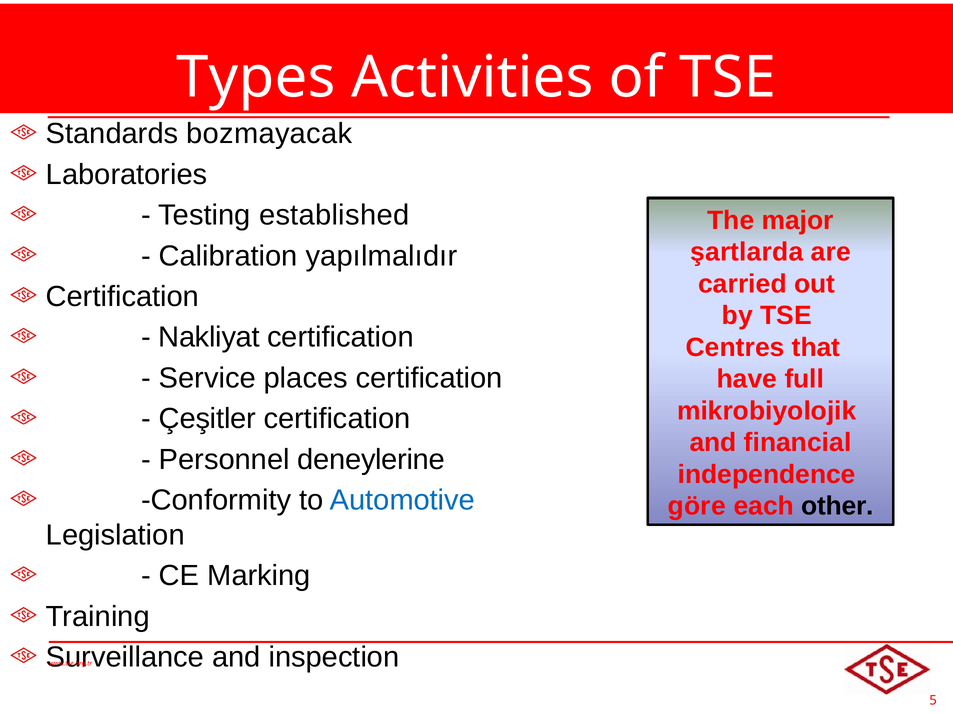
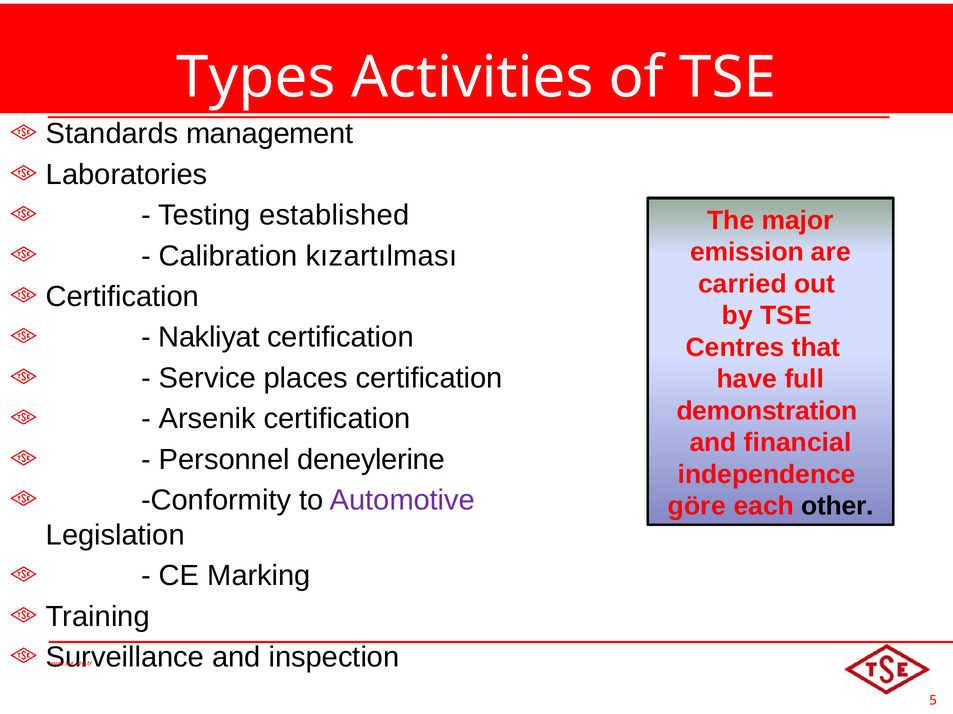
bozmayacak: bozmayacak -> management (270, 134)
şartlarda: şartlarda -> emission (747, 252)
yapılmalıdır: yapılmalıdır -> kızartılması (381, 256)
mikrobiyolojik: mikrobiyolojik -> demonstration (767, 411)
Çeşitler: Çeşitler -> Arsenik (207, 419)
Automotive colour: blue -> purple (402, 501)
